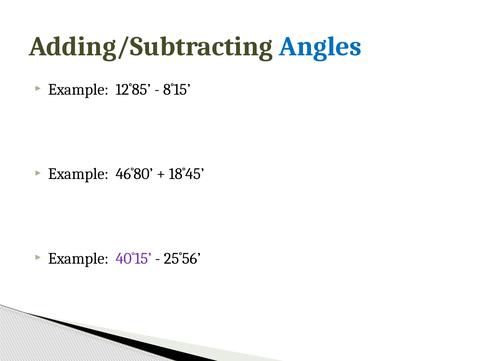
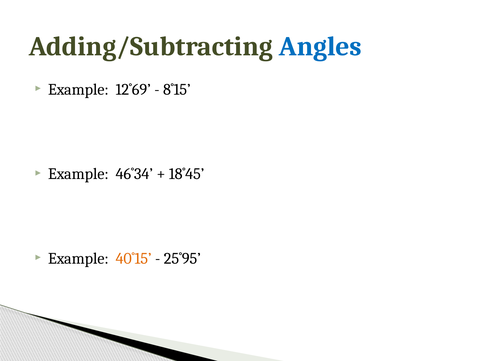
12˚85: 12˚85 -> 12˚69 (133, 89)
46˚80: 46˚80 -> 46˚34 (134, 174)
40˚15 colour: purple -> orange (134, 258)
25˚56: 25˚56 -> 25˚95 (182, 258)
